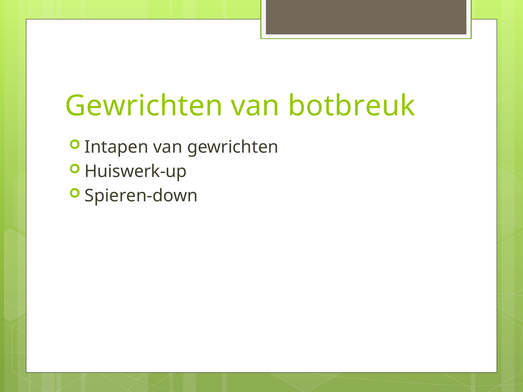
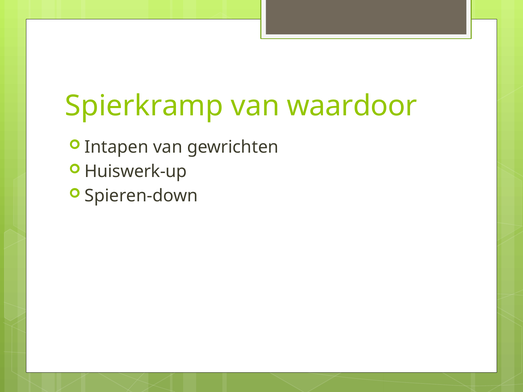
Gewrichten: Gewrichten -> Spierkramp (144, 106)
botbreuk: botbreuk -> waardoor (352, 106)
